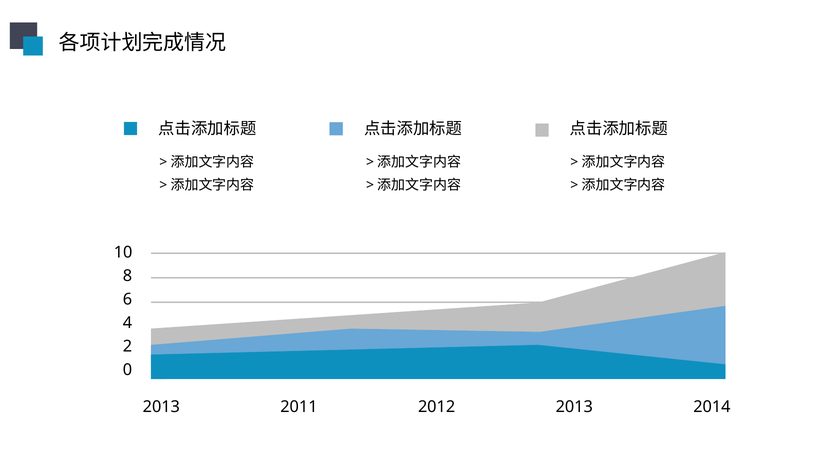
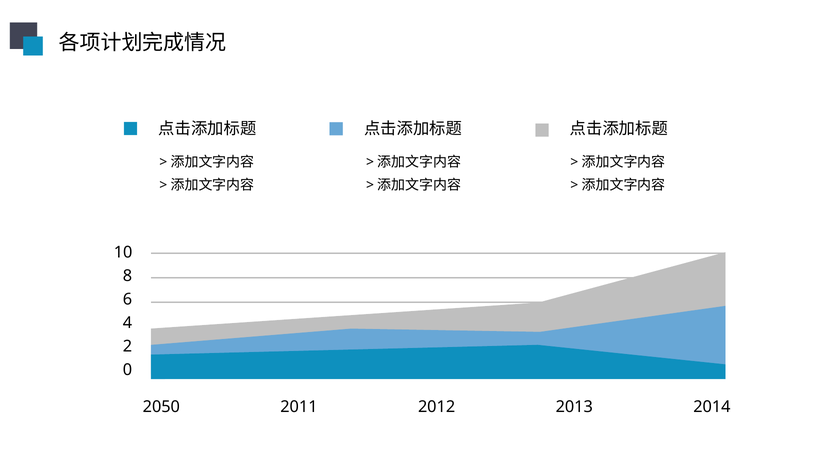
2013: 2013 -> 2050 (161, 406)
